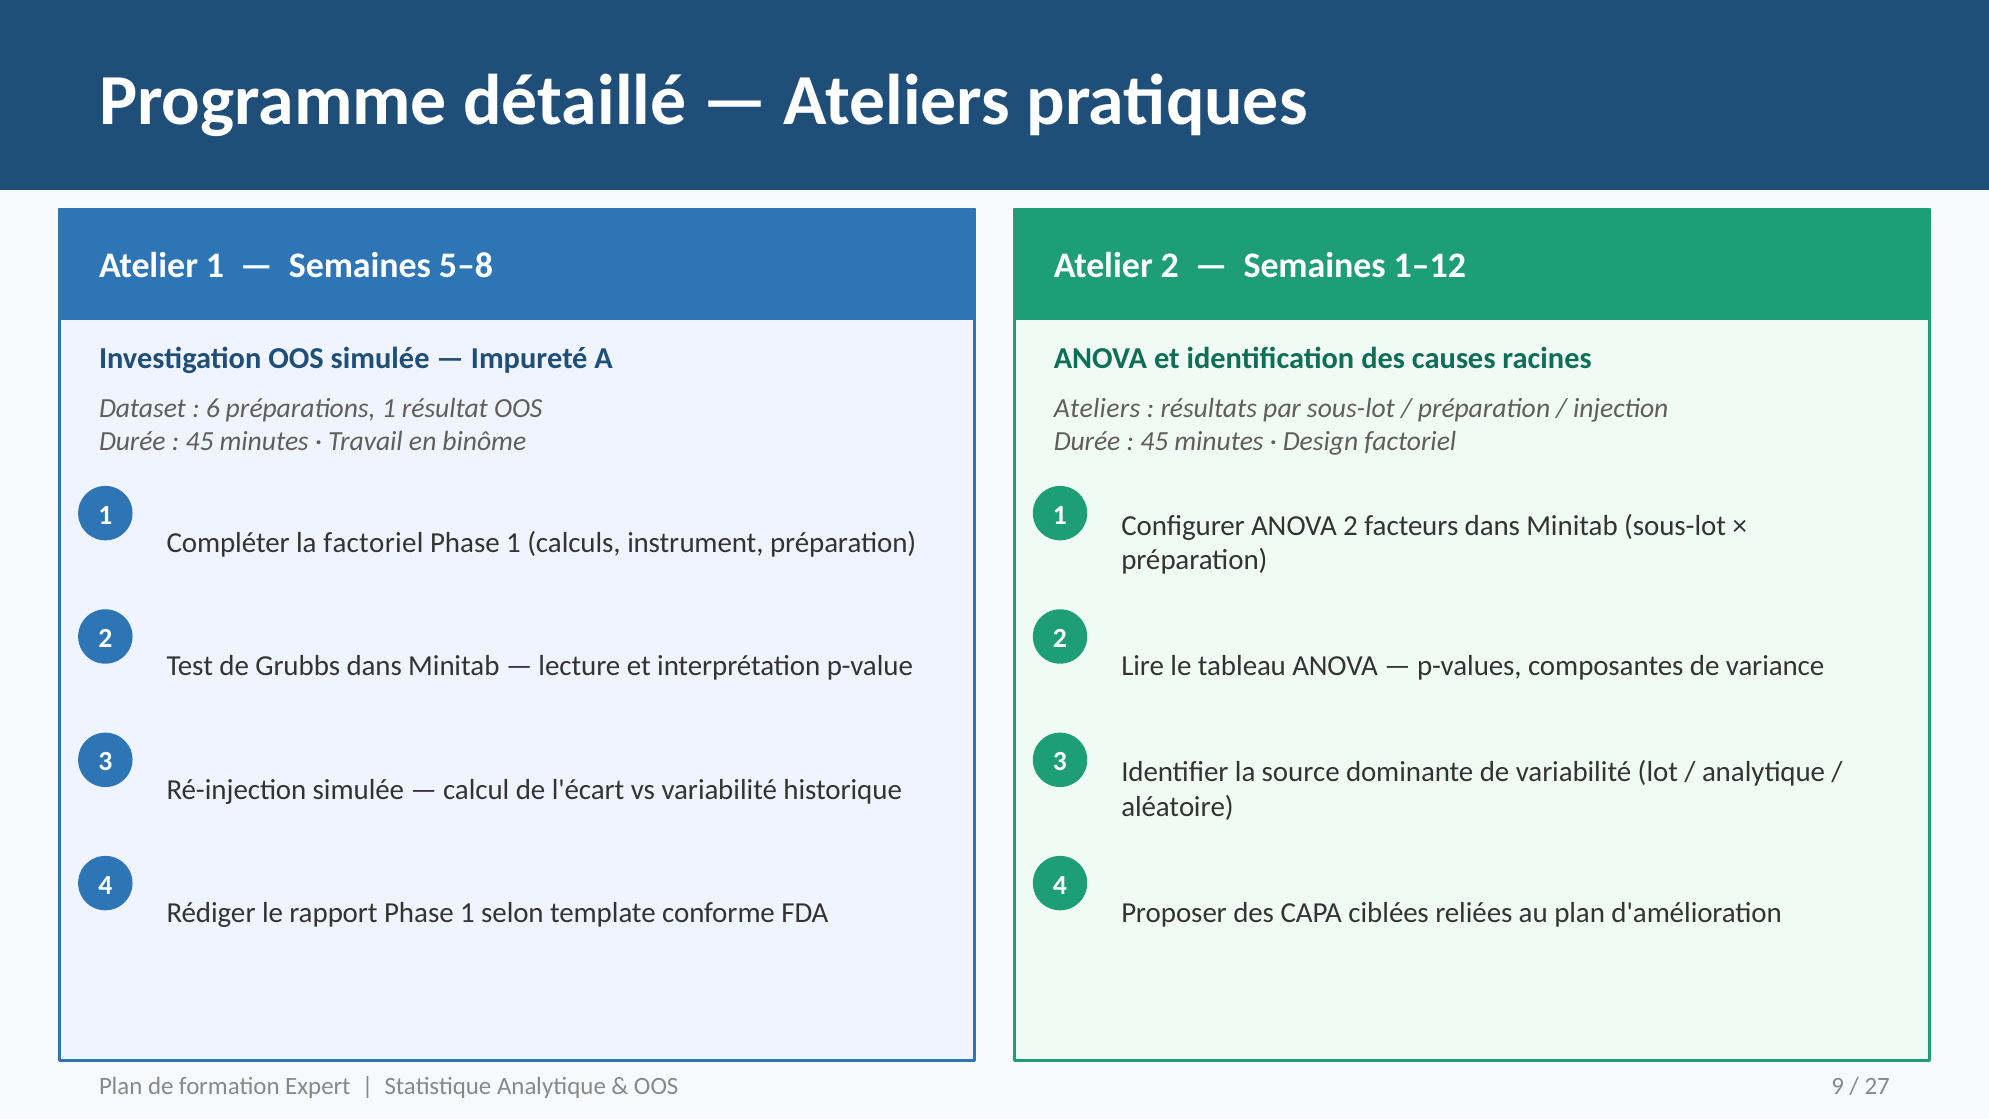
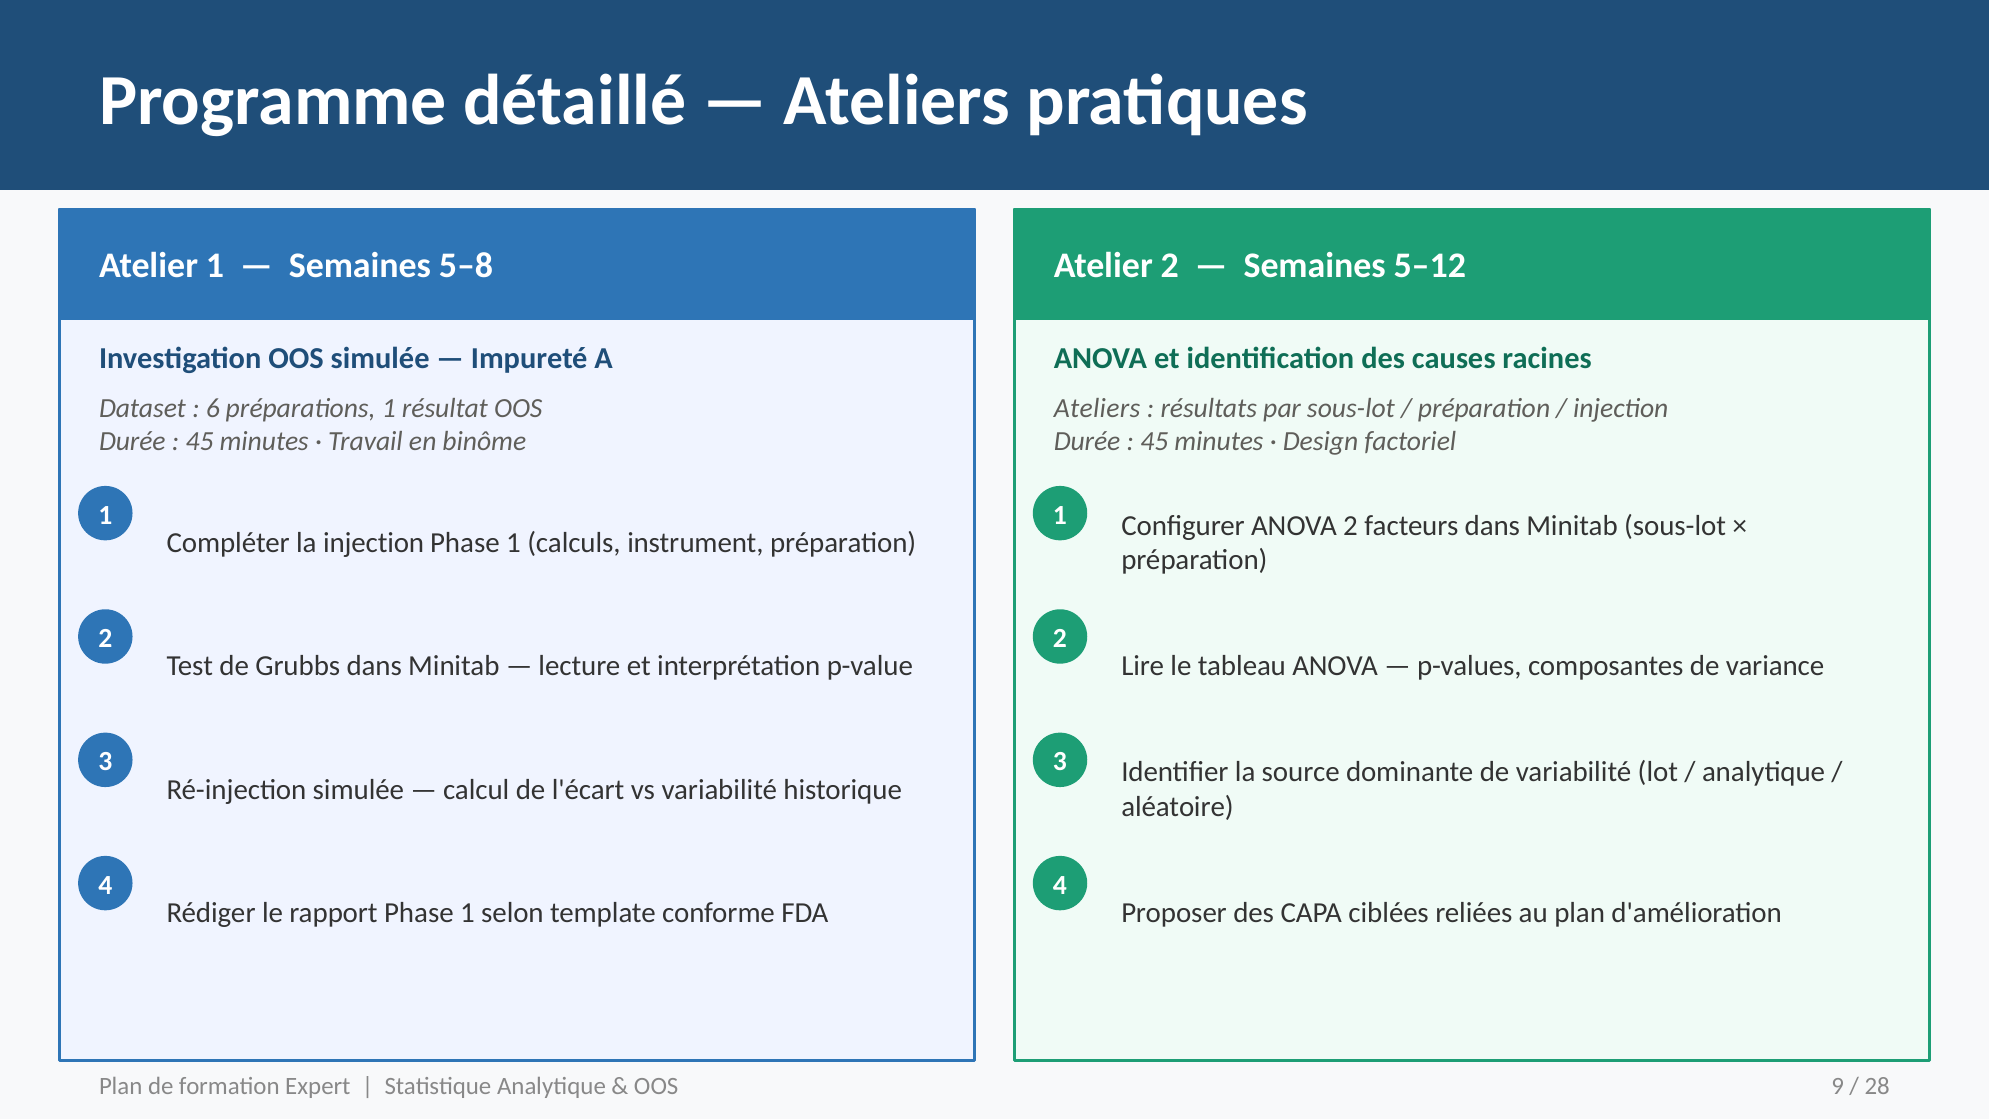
1–12: 1–12 -> 5–12 (1430, 266)
la factoriel: factoriel -> injection (374, 543)
27: 27 -> 28 (1877, 1086)
